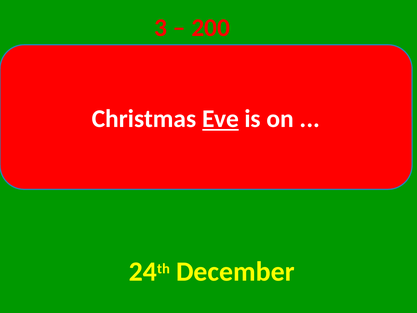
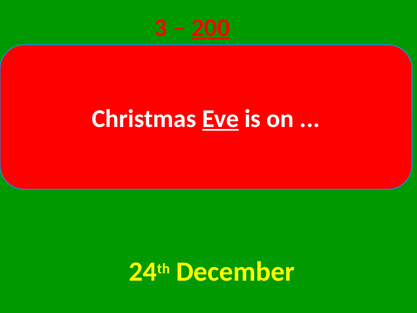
200 underline: none -> present (211, 28)
